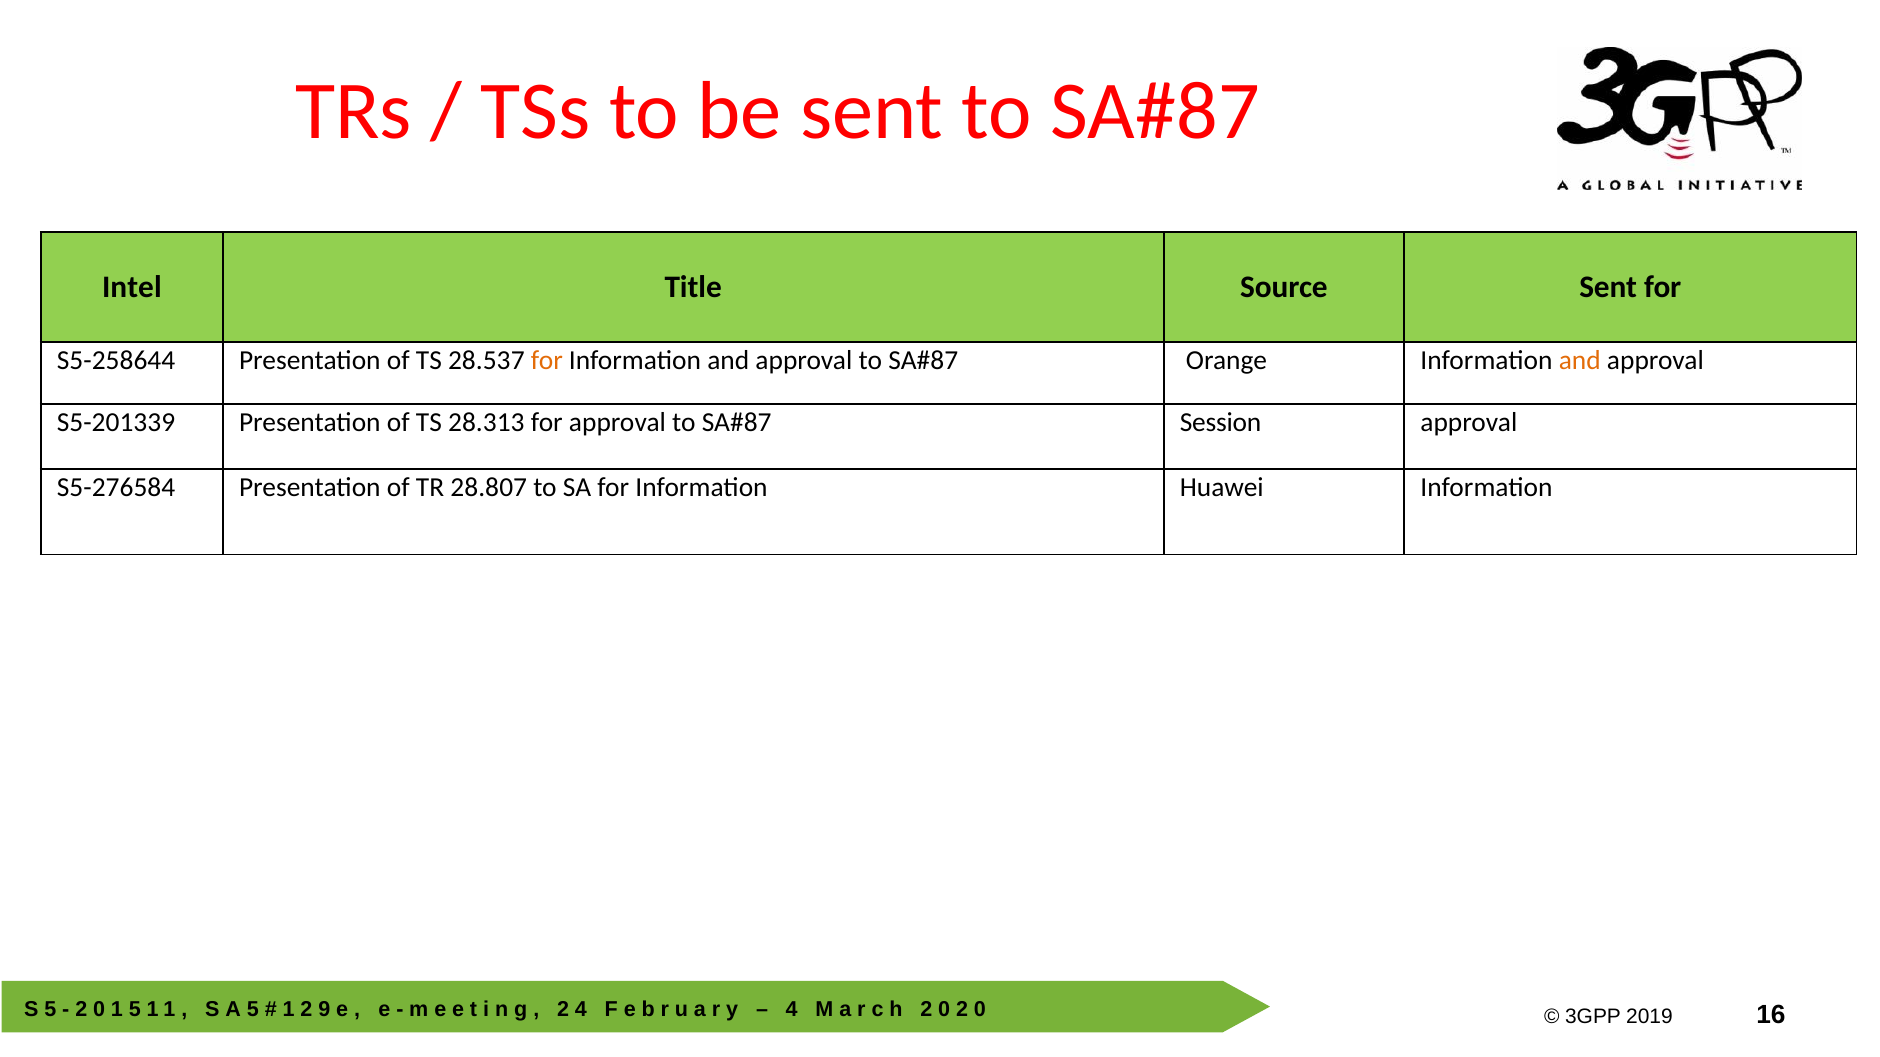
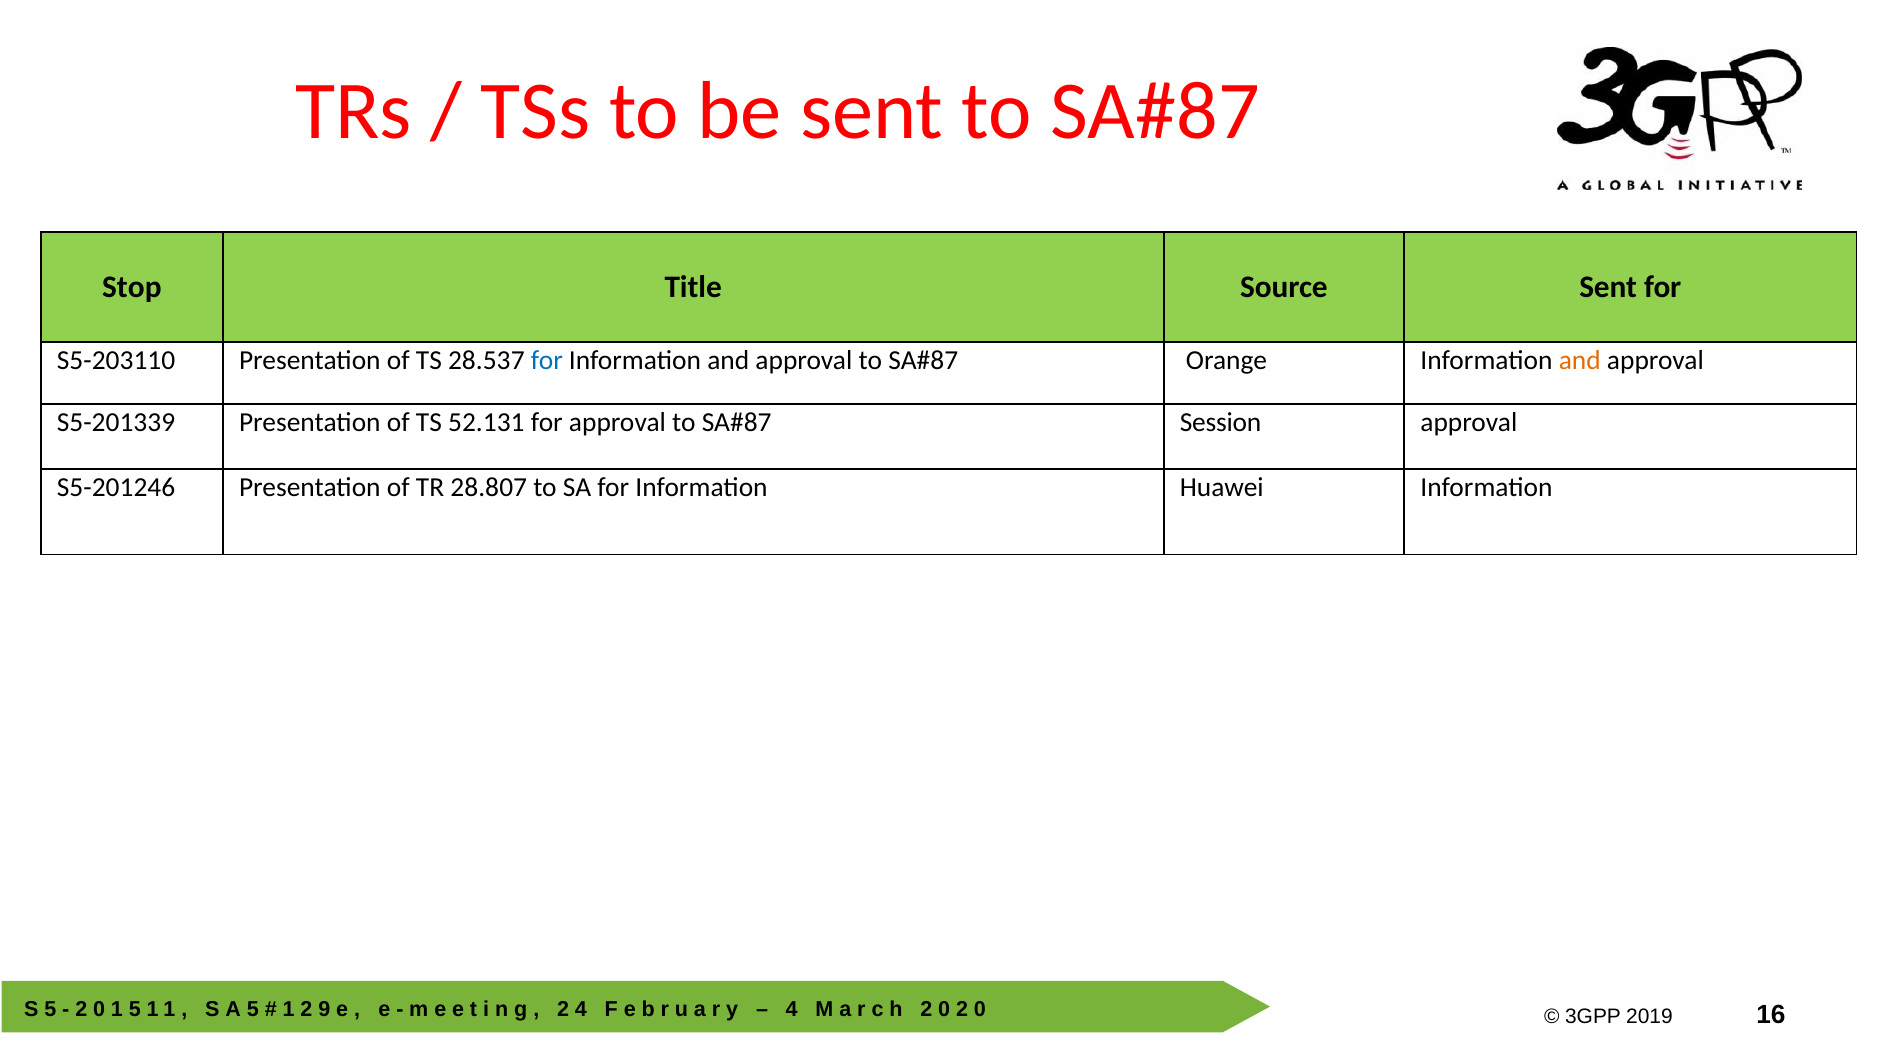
Intel: Intel -> Stop (132, 287)
S5-258644: S5-258644 -> S5-203110 (116, 360)
for colour: orange -> blue (547, 360)
28.313: 28.313 -> 52.131 (486, 423)
S5-276584: S5-276584 -> S5-201246 (116, 488)
